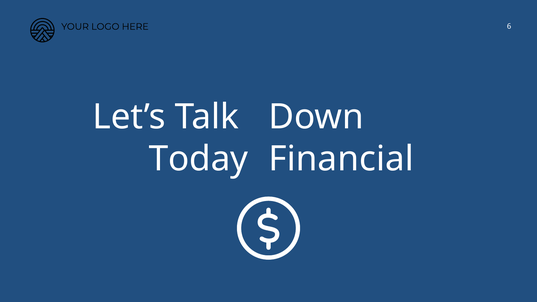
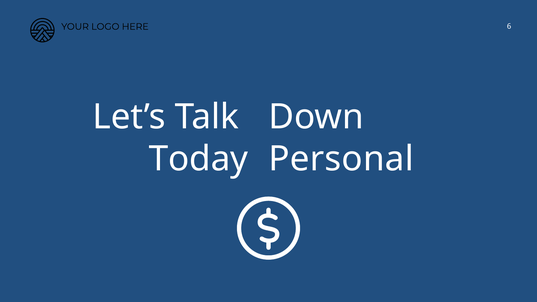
Financial: Financial -> Personal (341, 159)
